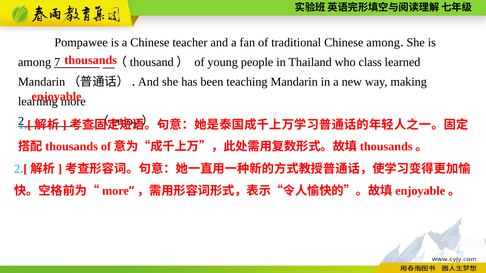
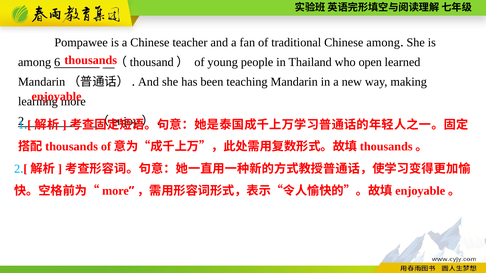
7: 7 -> 6 (57, 62)
class: class -> open (370, 62)
